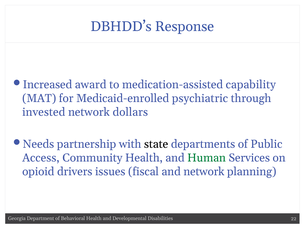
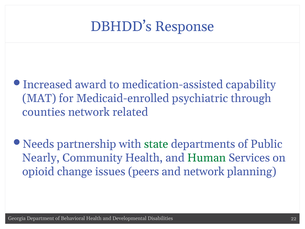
invested: invested -> counties (44, 112)
dollars: dollars -> related (130, 112)
state colour: black -> green (156, 144)
Access: Access -> Nearly (41, 158)
drivers: drivers -> change (75, 171)
fiscal: fiscal -> peers (144, 171)
